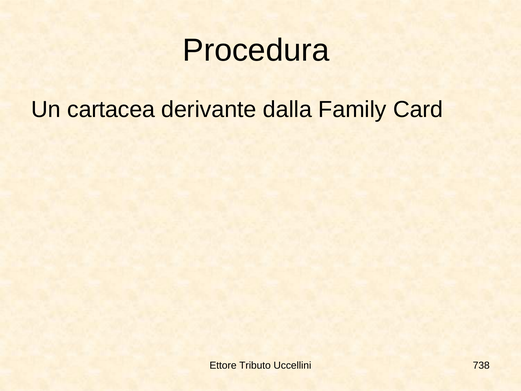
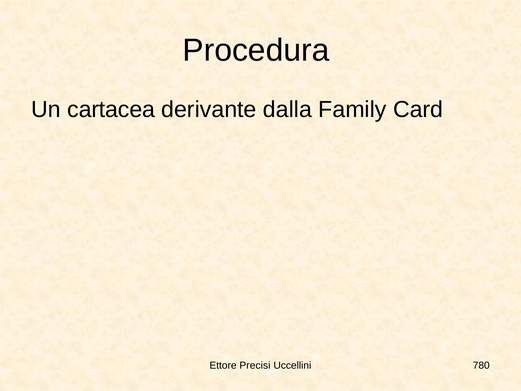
Tributo: Tributo -> Precisi (255, 365)
738: 738 -> 780 (481, 365)
